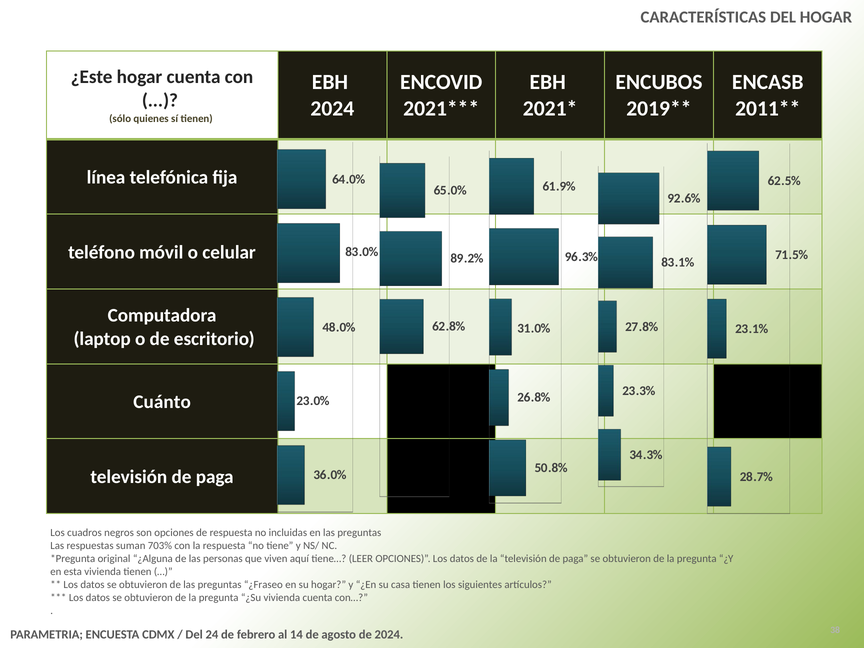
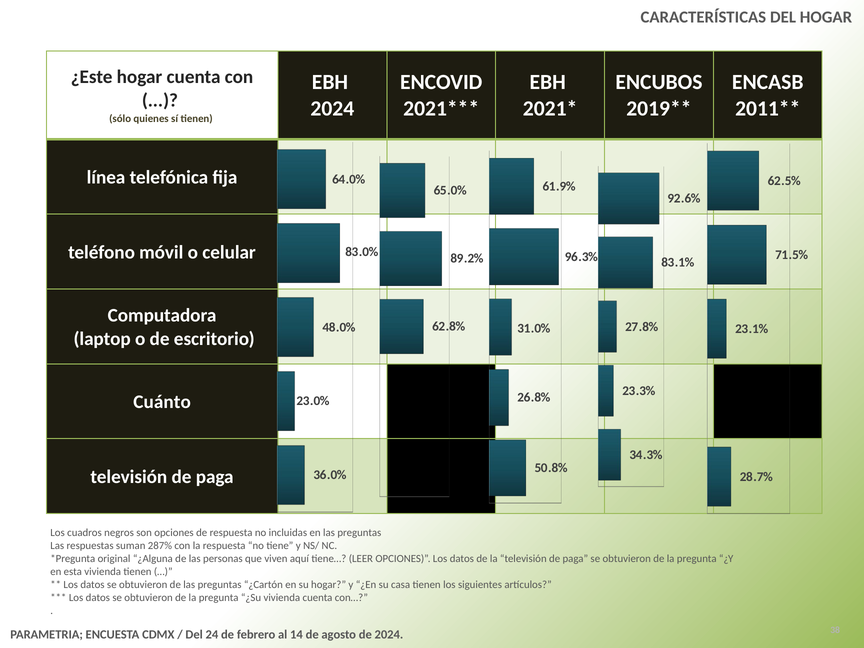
703%: 703% -> 287% (160, 545)
¿Fraseo: ¿Fraseo -> ¿Cartón (263, 584)
